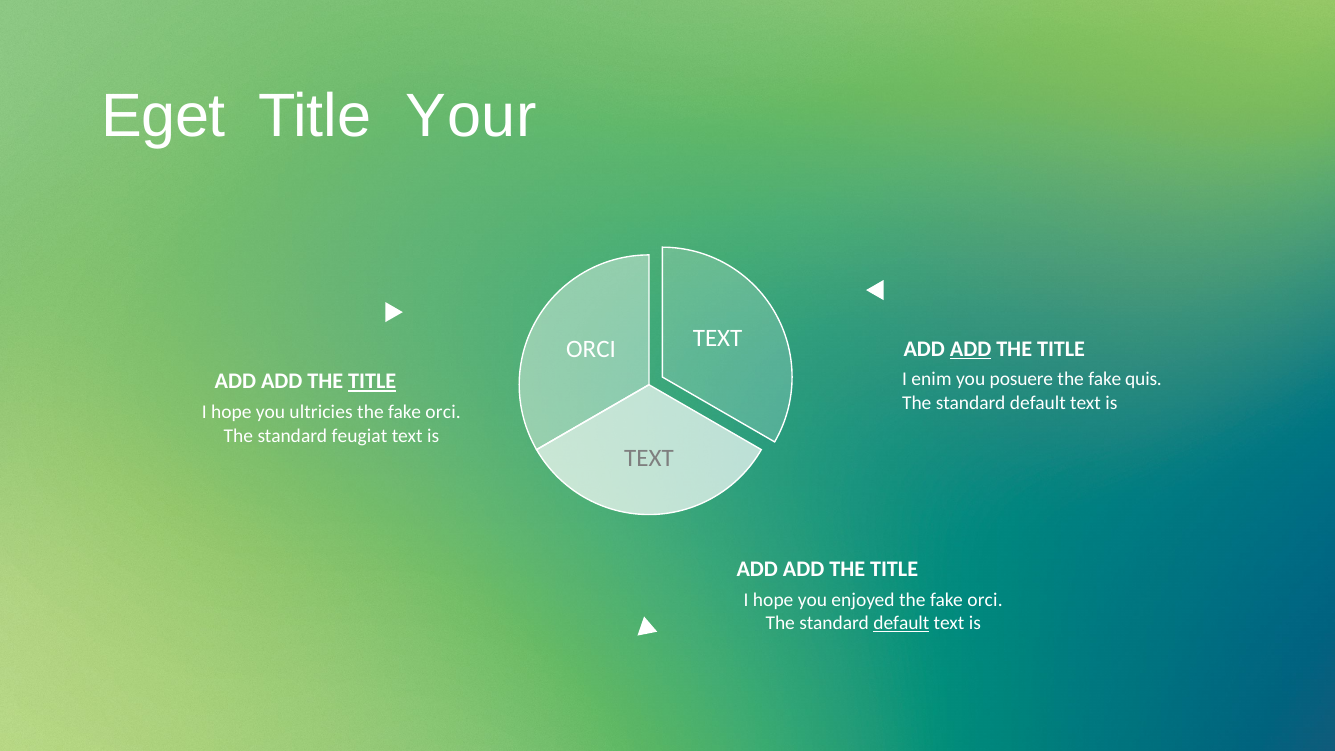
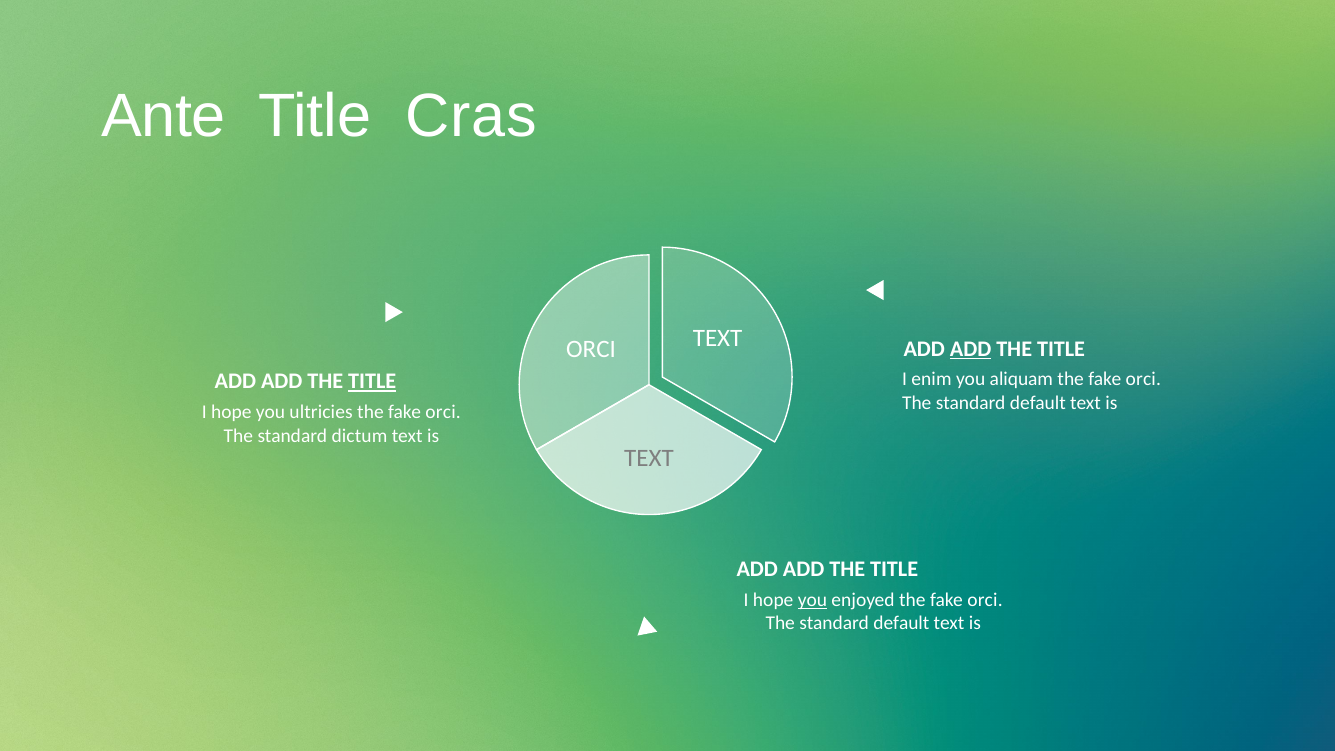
Eget: Eget -> Ante (164, 117)
Your: Your -> Cras (471, 117)
posuere: posuere -> aliquam (1021, 379)
quis: quis -> orci (1143, 379)
feugiat: feugiat -> dictum (359, 436)
you underline: none -> present (812, 600)
default underline: present -> none (901, 623)
